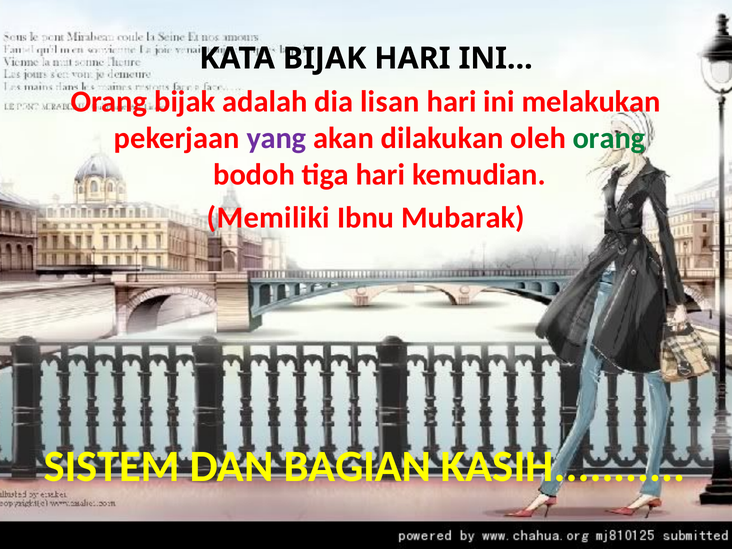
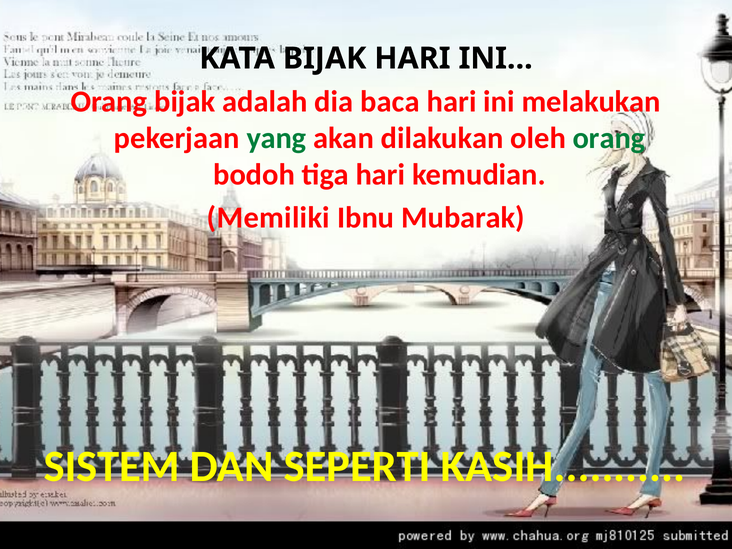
lisan: lisan -> baca (390, 102)
yang colour: purple -> green (276, 138)
BAGIAN: BAGIAN -> SEPERTI (357, 467)
